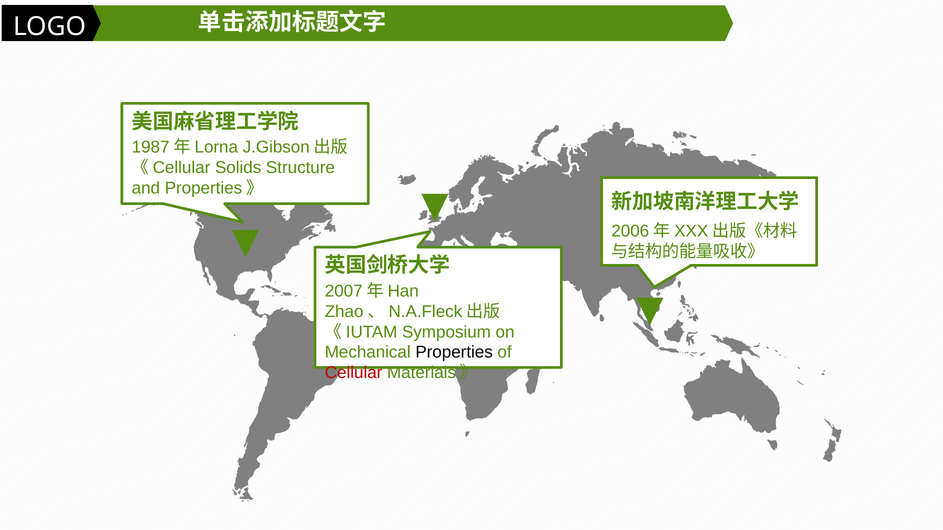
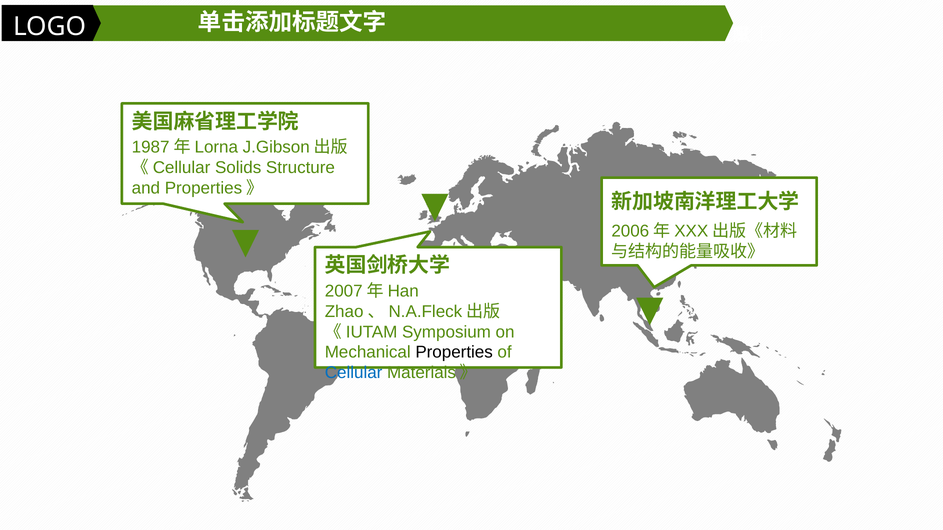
Cellular colour: red -> blue (354, 373)
